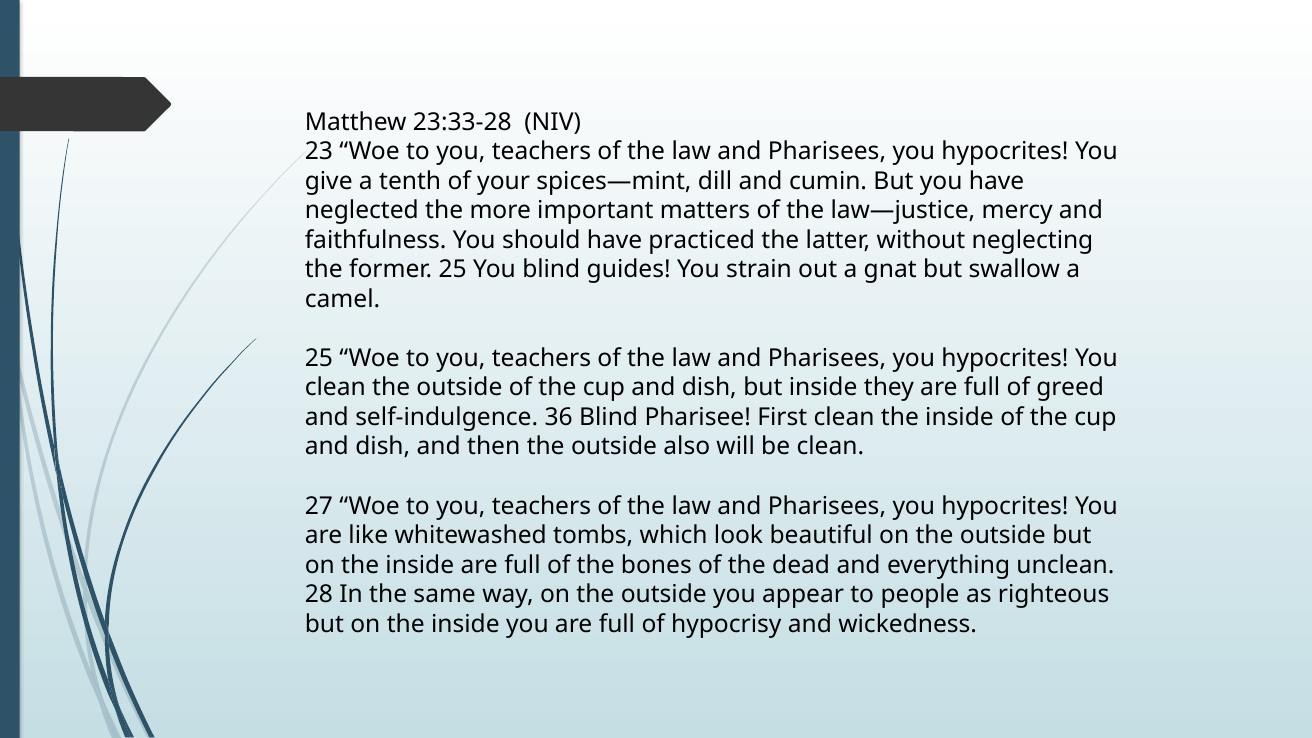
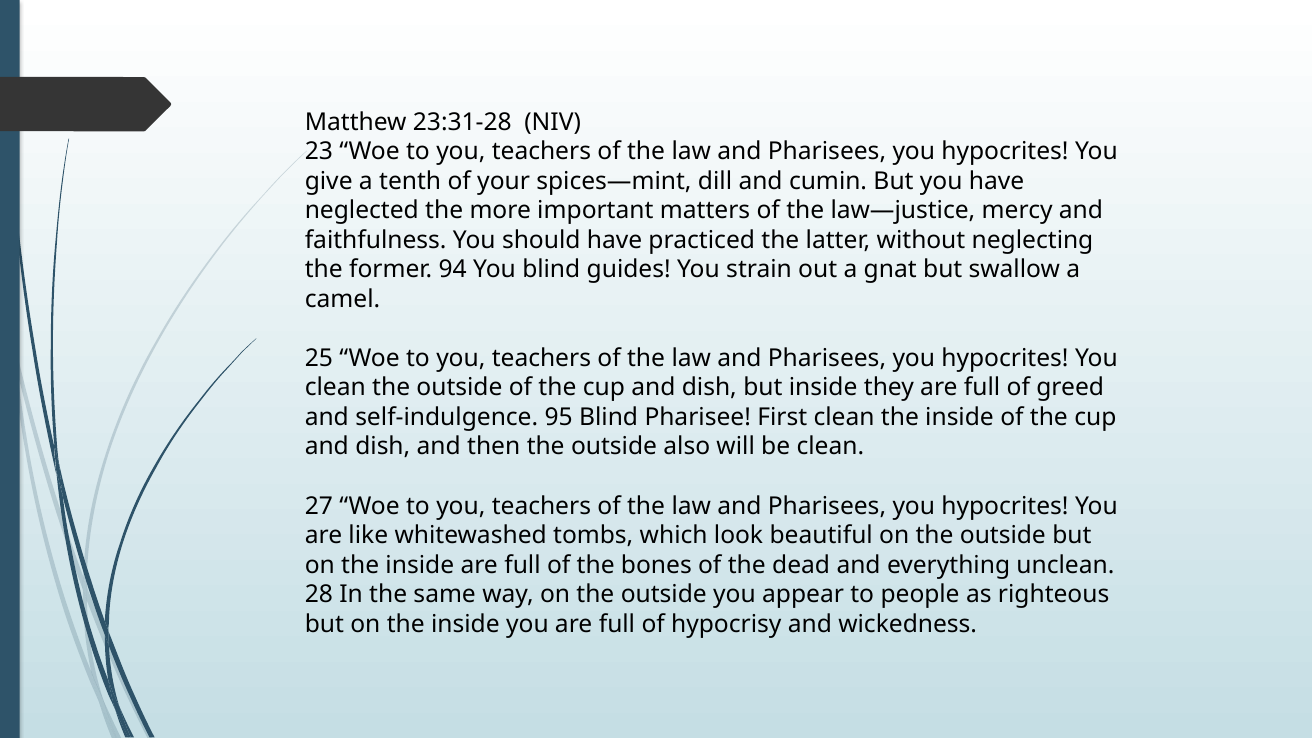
23:33-28: 23:33-28 -> 23:31-28 (462, 122)
former 25: 25 -> 94 (453, 270)
36: 36 -> 95 (559, 417)
